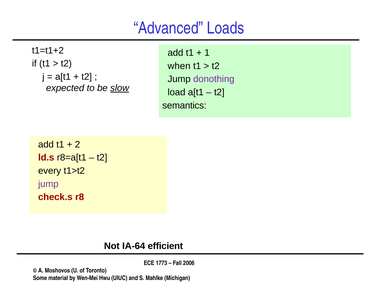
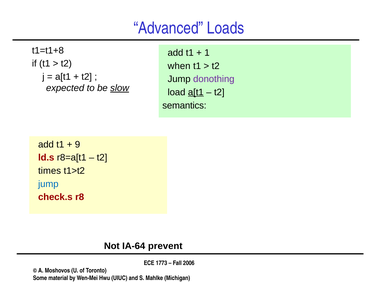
t1=t1+2: t1=t1+2 -> t1=t1+8 (48, 50)
a[t1 underline: none -> present (196, 92)
2: 2 -> 9 (78, 144)
every: every -> times (50, 171)
jump colour: purple -> blue (48, 184)
efficient: efficient -> prevent (165, 246)
